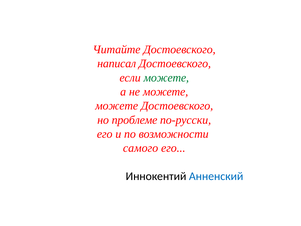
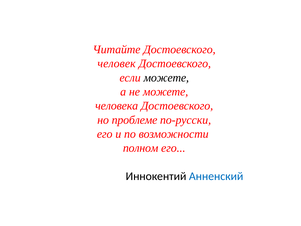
написал: написал -> человек (117, 64)
можете colour: green -> black (166, 78)
можете: можете -> человека (117, 106)
самого: самого -> полном (141, 148)
